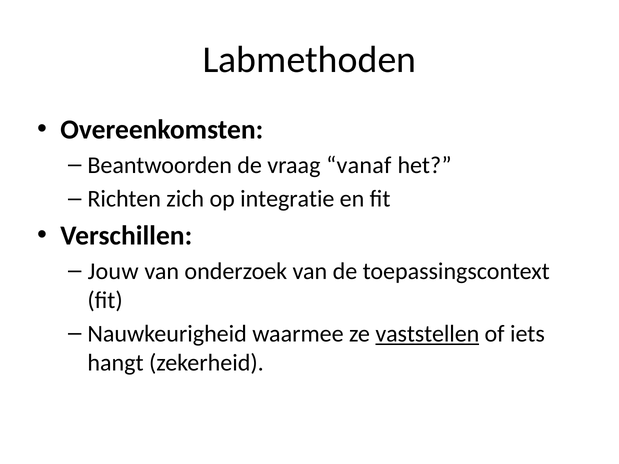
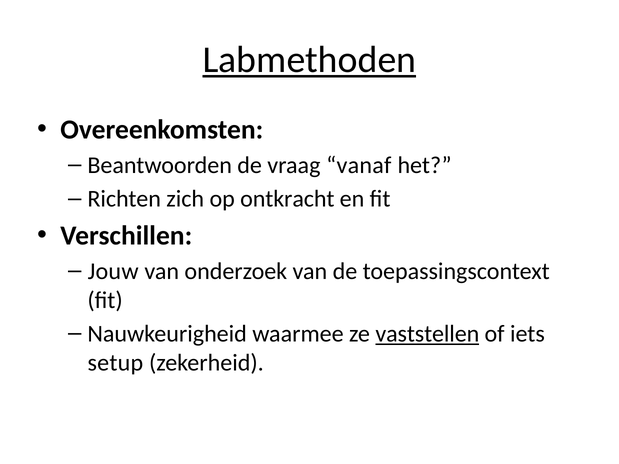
Labmethoden underline: none -> present (309, 60)
integratie: integratie -> ontkracht (287, 199)
hangt: hangt -> setup (115, 363)
